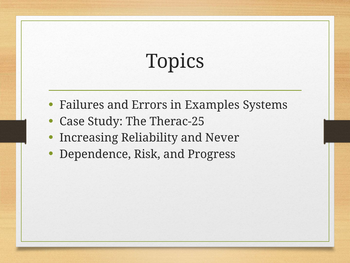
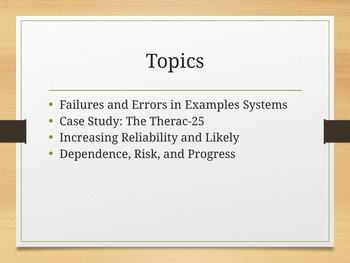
Never: Never -> Likely (222, 138)
